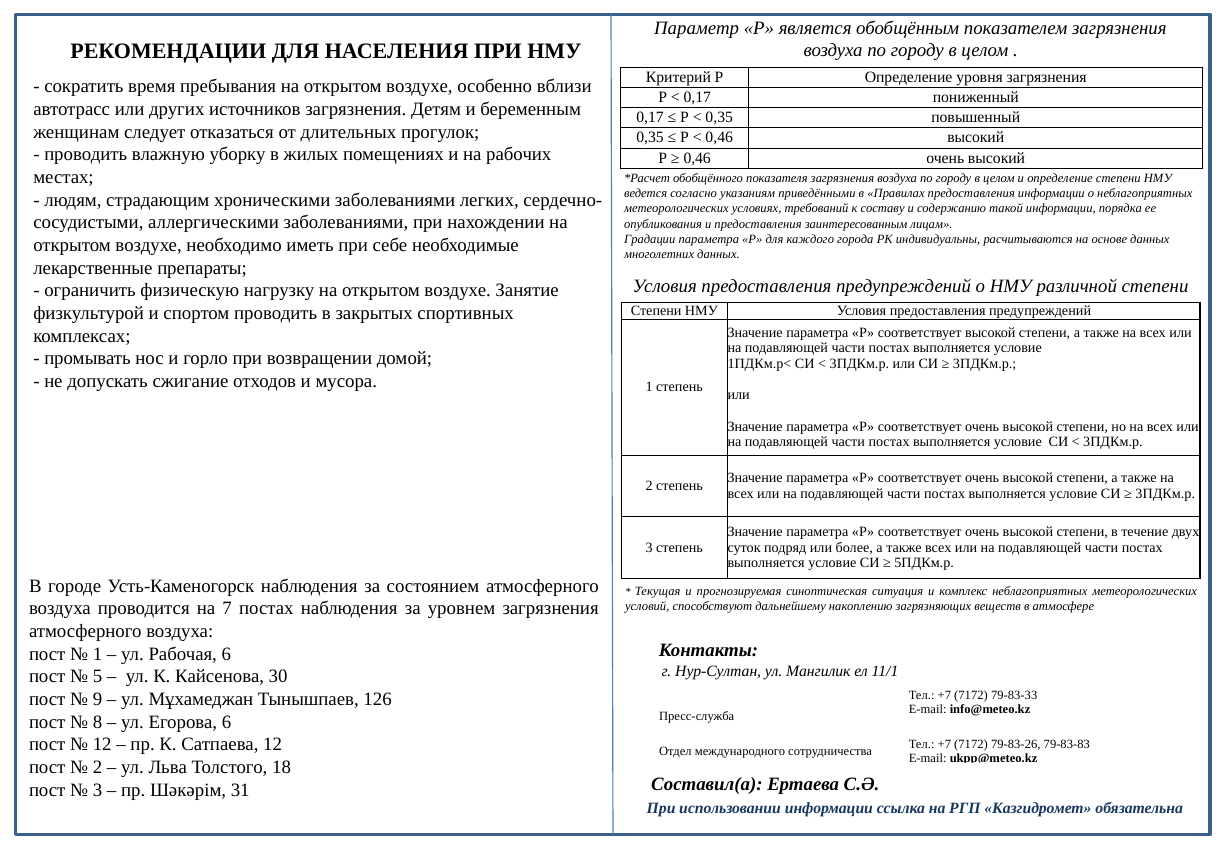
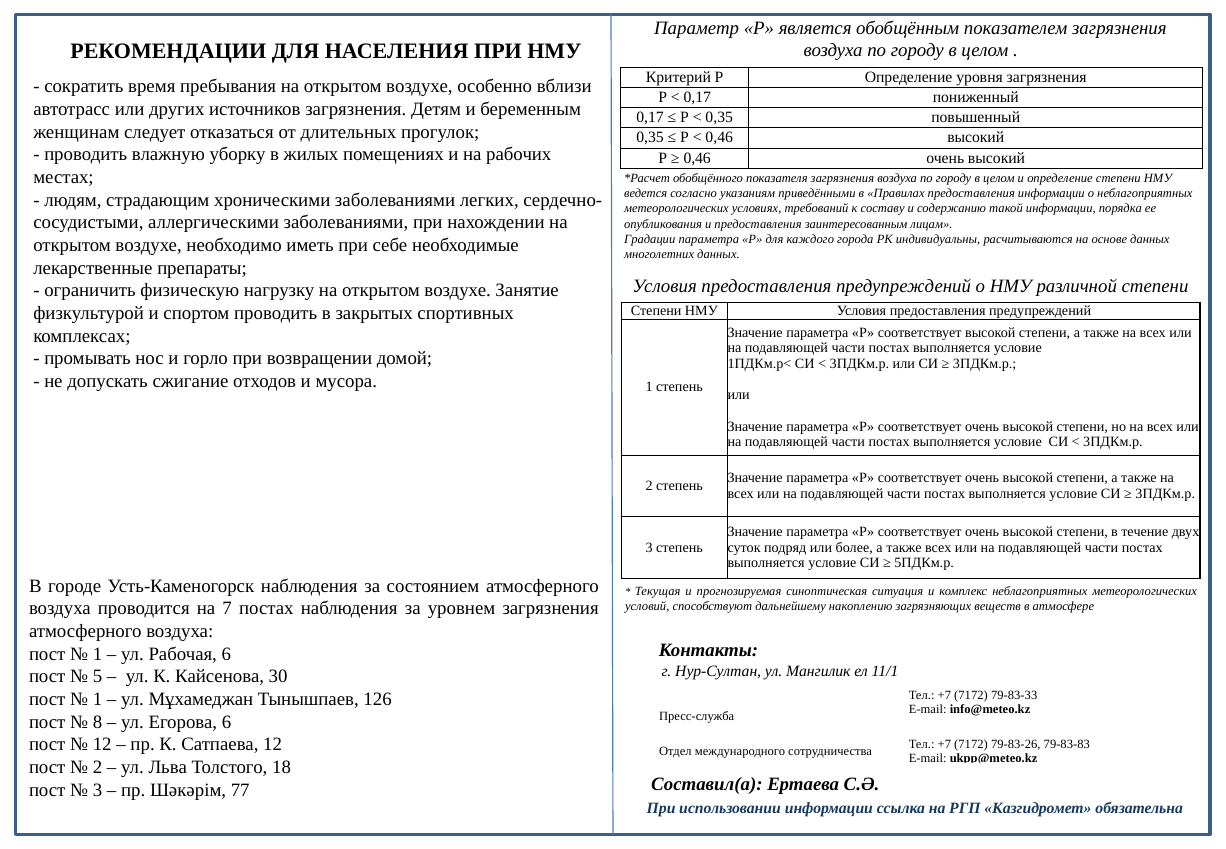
9: 9 -> 1 (98, 699)
31: 31 -> 77 (240, 790)
